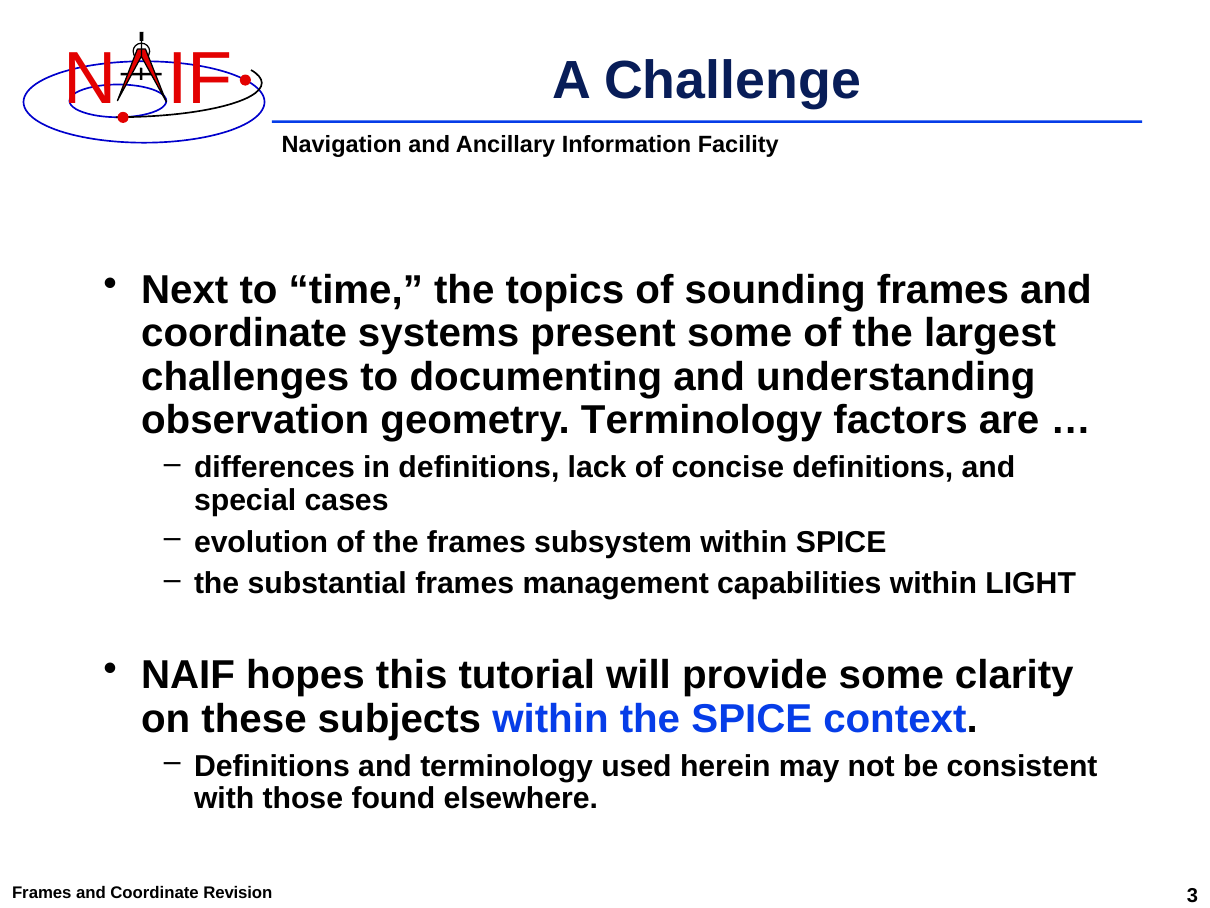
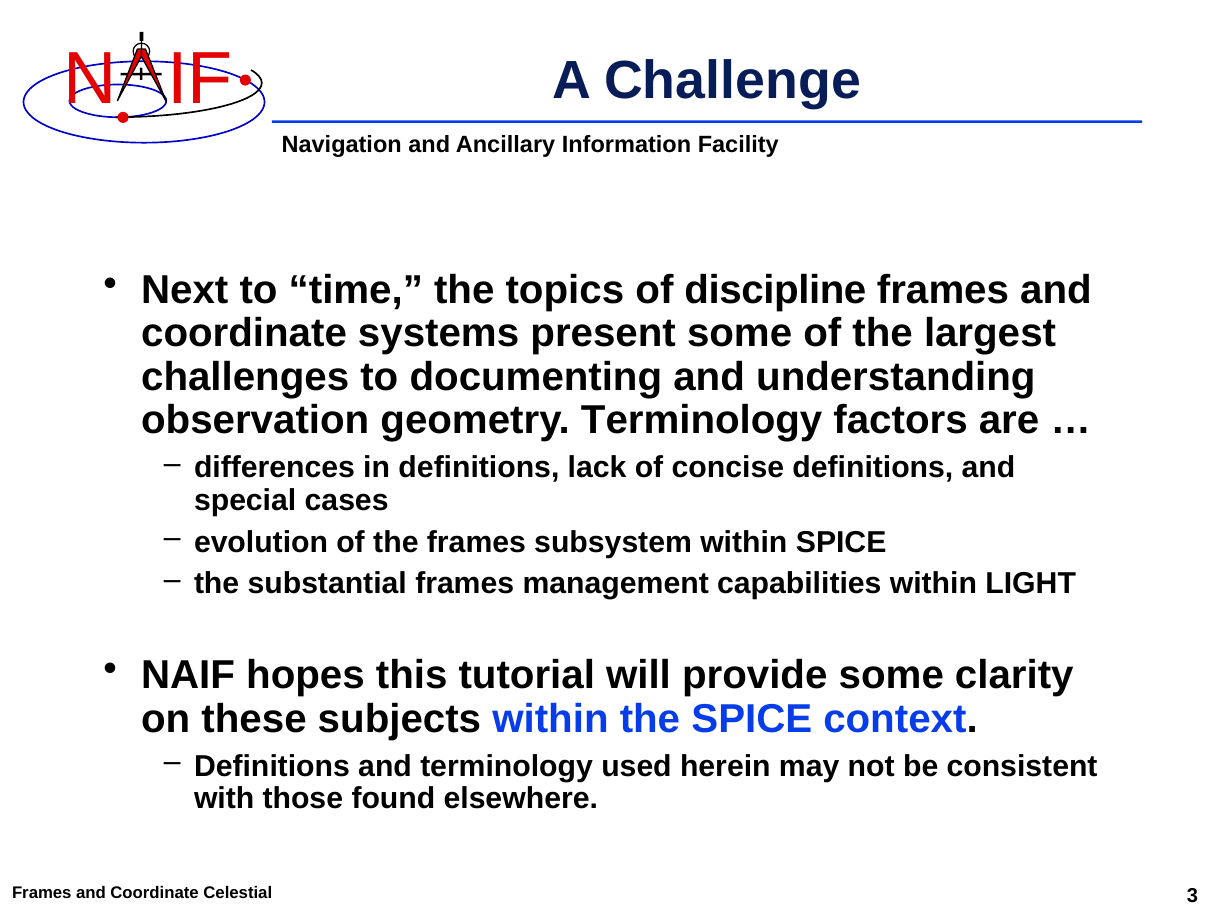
sounding: sounding -> discipline (775, 290)
Revision: Revision -> Celestial (238, 893)
